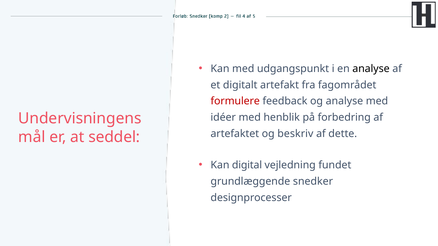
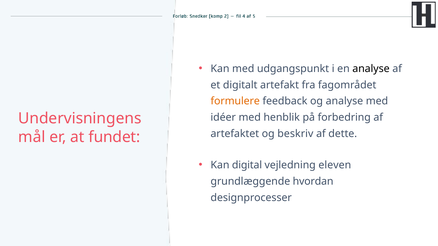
formulere colour: red -> orange (235, 101)
seddel: seddel -> fundet (114, 137)
fundet: fundet -> eleven (335, 165)
snedker: snedker -> hvordan (313, 182)
